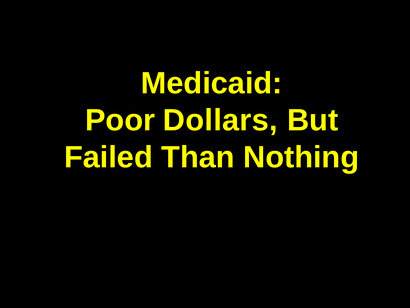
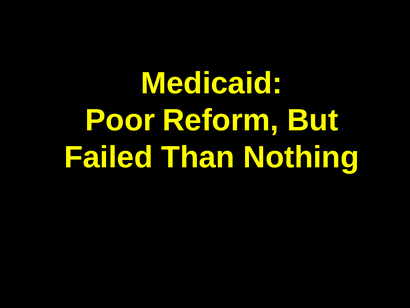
Dollars: Dollars -> Reform (221, 120)
